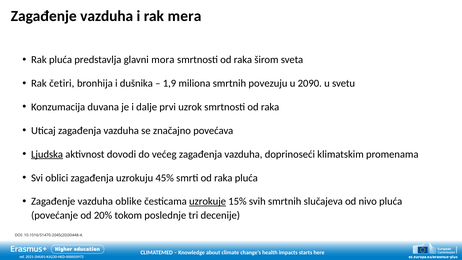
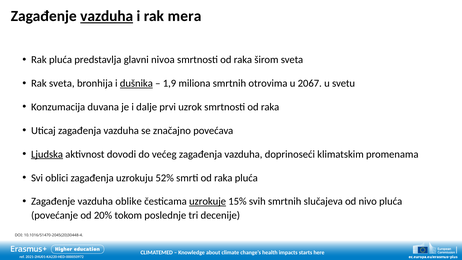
vazduha underline: none -> present (107, 16)
mora: mora -> nivoa (163, 60)
Rak četiri: četiri -> sveta (62, 83)
dušnika underline: none -> present (136, 83)
povezuju: povezuju -> otrovima (268, 83)
2090: 2090 -> 2067 (310, 83)
45%: 45% -> 52% (165, 178)
